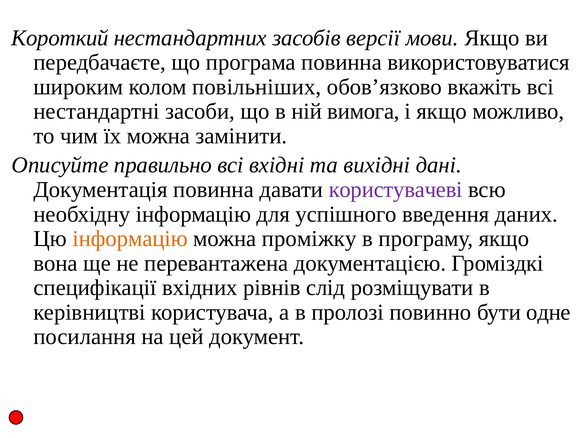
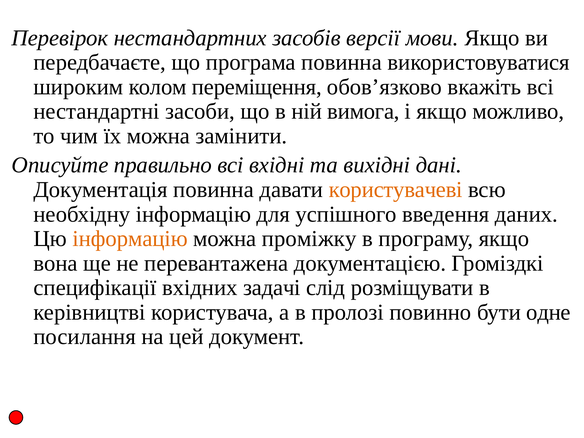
Короткий: Короткий -> Перевірок (60, 38)
повільніших: повільніших -> переміщення (257, 87)
користувачеві colour: purple -> orange (396, 190)
рівнів: рівнів -> задачі (272, 288)
